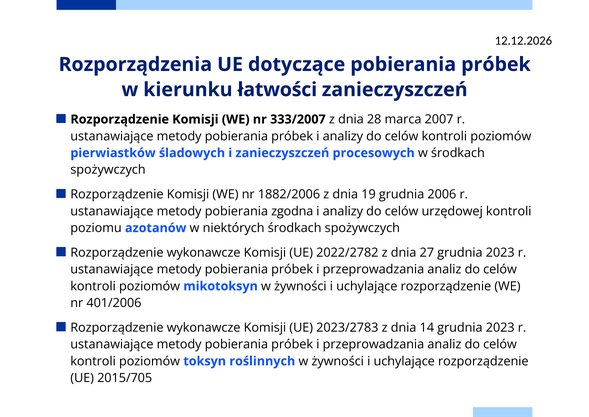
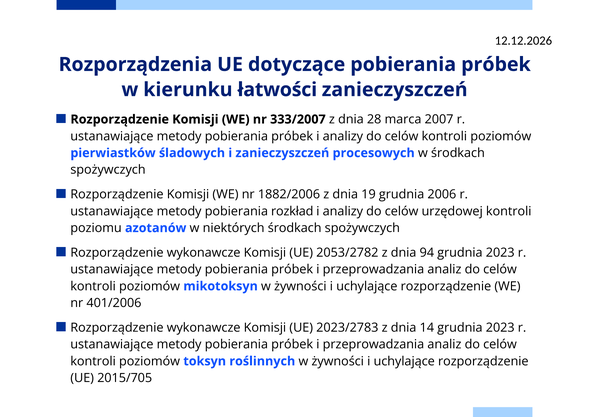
zgodna: zgodna -> rozkład (292, 211)
2022/2782: 2022/2782 -> 2053/2782 (347, 252)
27: 27 -> 94 (427, 252)
